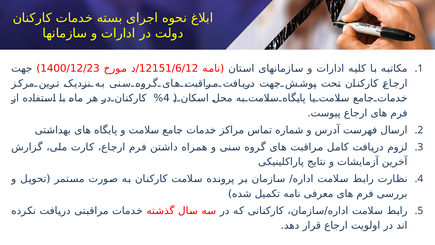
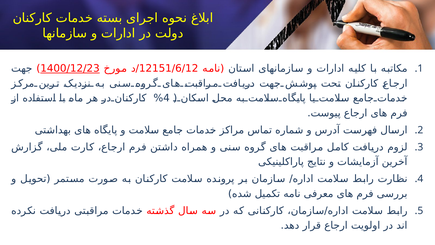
1400/12/23 underline: none -> present (70, 68)
